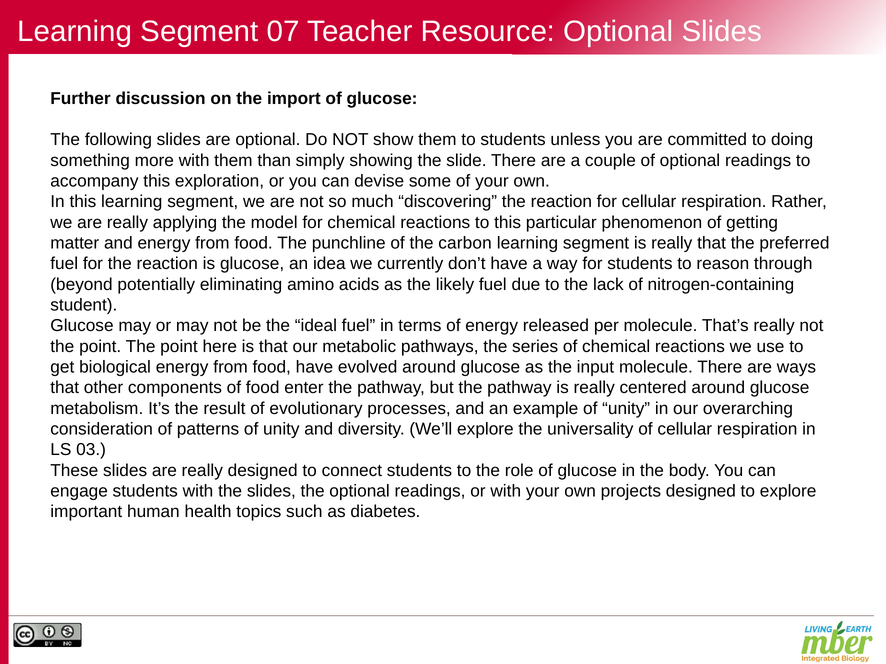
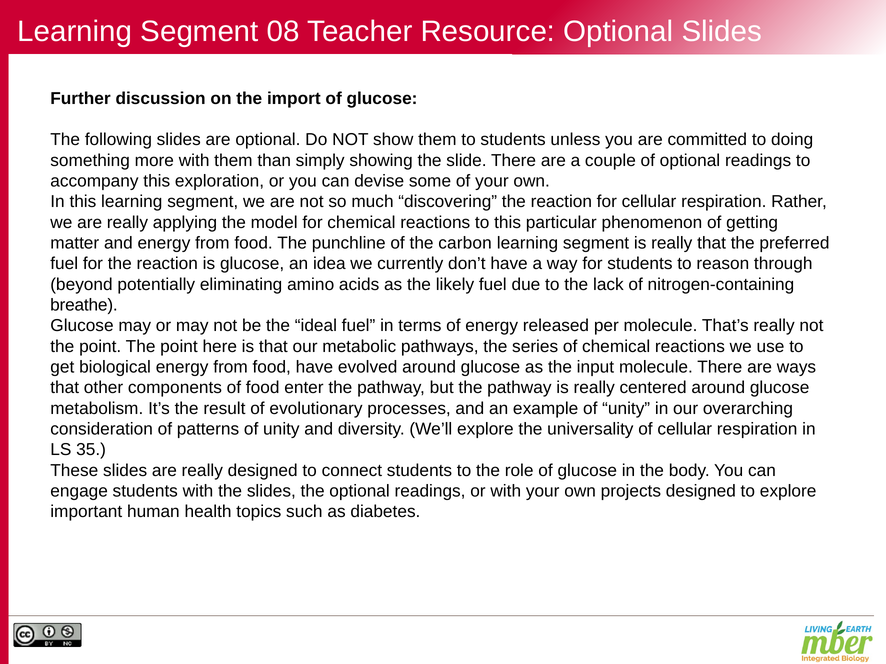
07: 07 -> 08 (283, 32)
student: student -> breathe (84, 305)
03: 03 -> 35 (91, 450)
